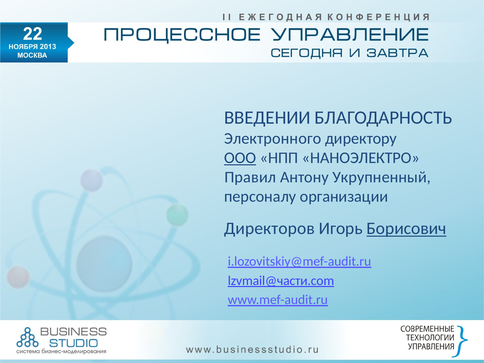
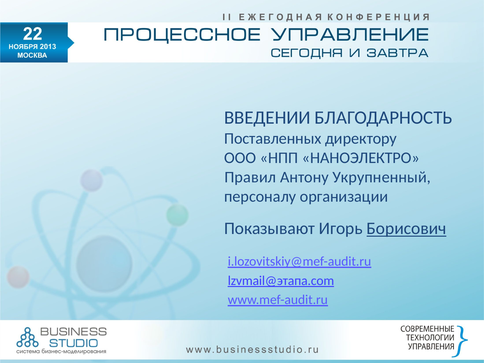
Электронного: Электронного -> Поставленных (273, 138)
ООО underline: present -> none (240, 158)
Директоров: Директоров -> Показывают (270, 229)
lzvmail@части.com: lzvmail@части.com -> lzvmail@этапа.com (281, 281)
